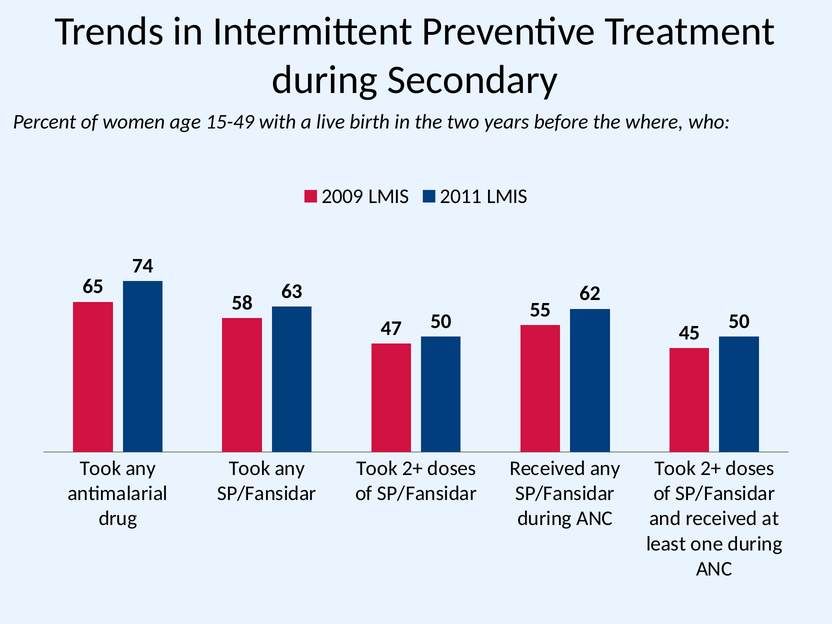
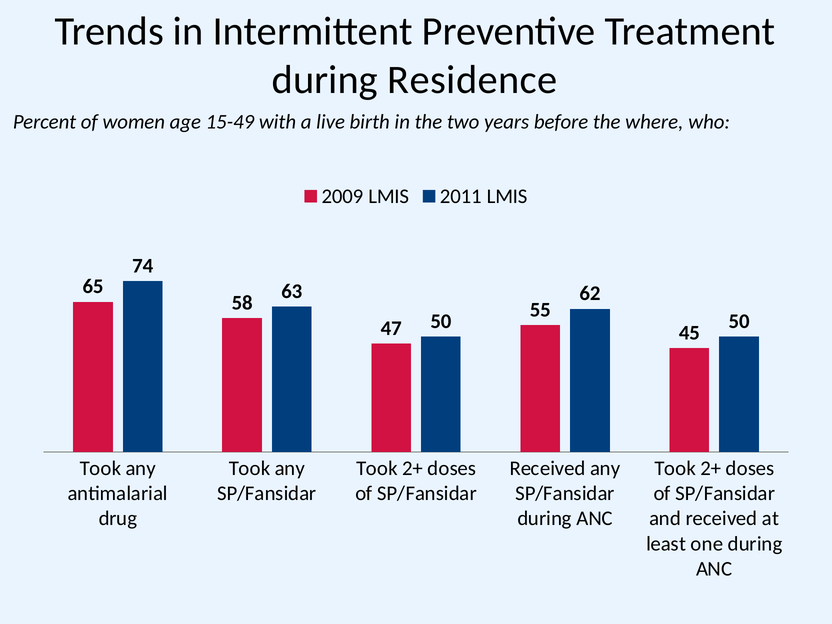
Secondary: Secondary -> Residence (472, 80)
